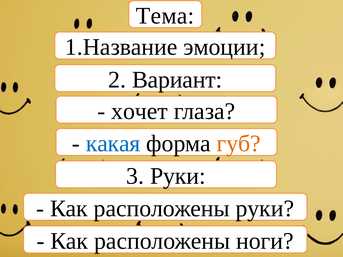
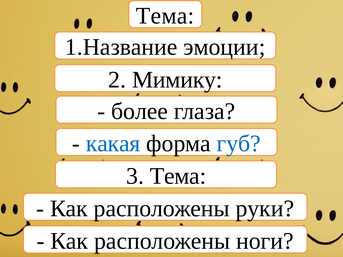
Вариант: Вариант -> Мимику (177, 80)
хочет: хочет -> более (140, 111)
губ colour: orange -> blue (239, 144)
3 Руки: Руки -> Тема (178, 176)
